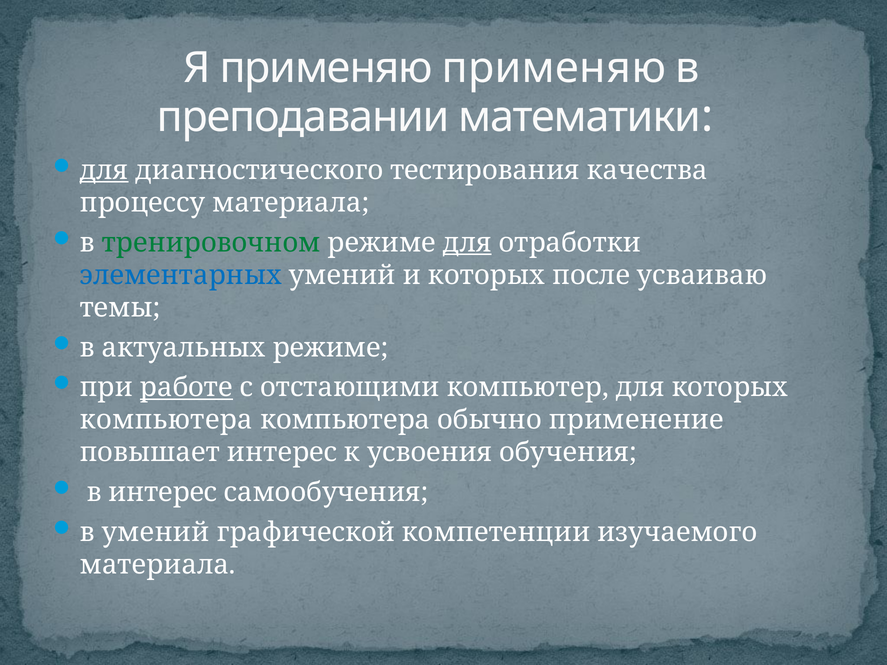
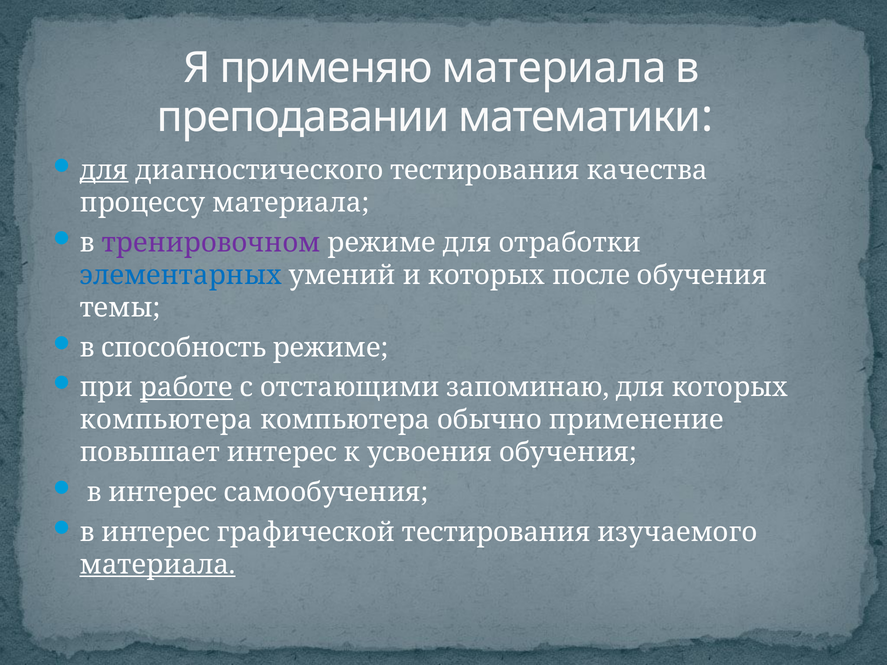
применяю применяю: применяю -> материала (554, 68)
тренировочном colour: green -> purple (211, 243)
для underline: present -> none (467, 243)
после усваиваю: усваиваю -> обучения (702, 275)
актуальных: актуальных -> способность (184, 348)
компьютер: компьютер -> запоминаю (528, 388)
умений: умений -> интерес (156, 532)
графической компетенции: компетенции -> тестирования (496, 532)
материала underline: none -> present (158, 565)
